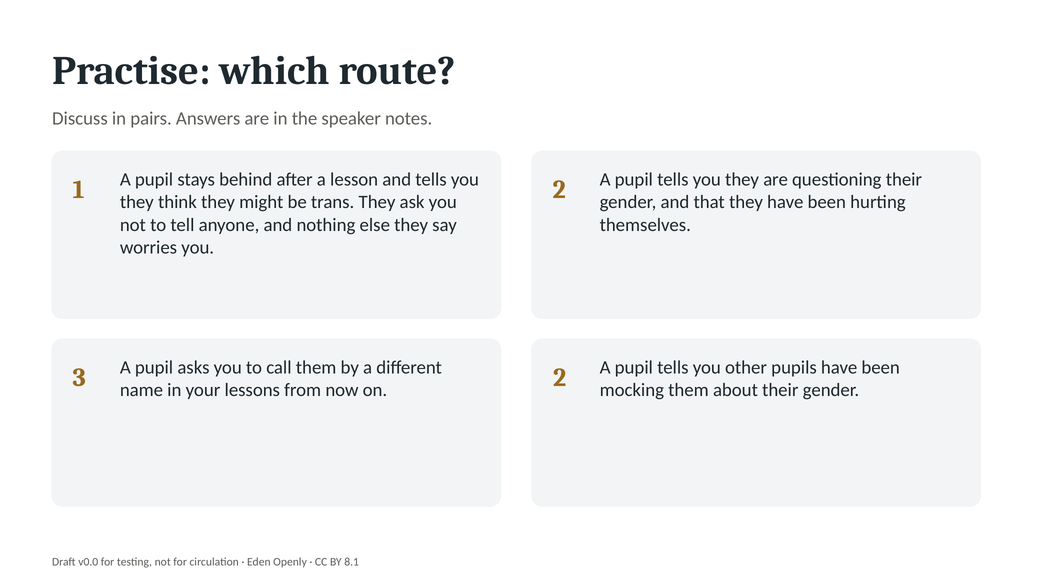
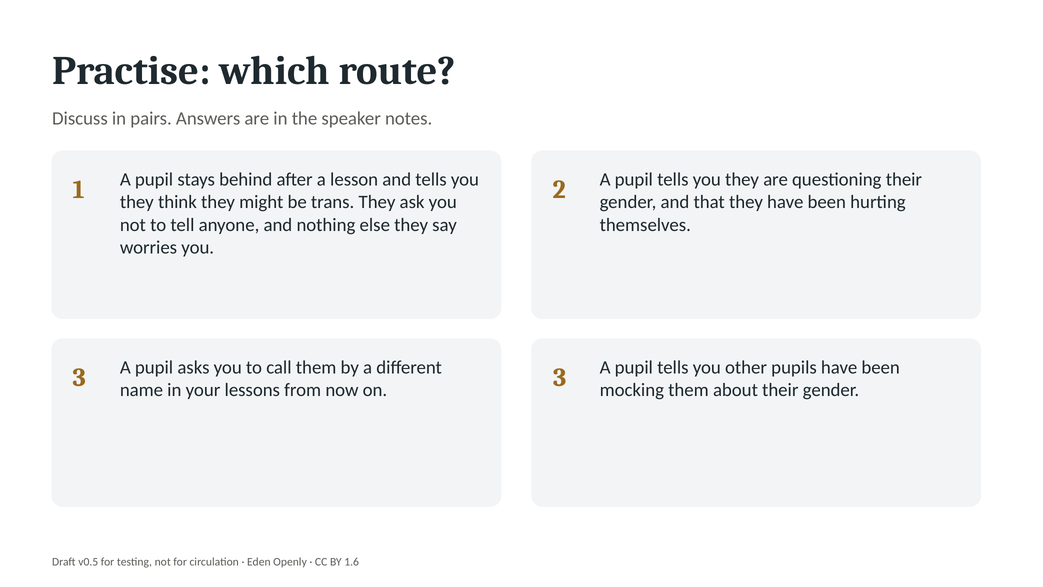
on 2: 2 -> 3 (560, 377)
v0.0: v0.0 -> v0.5 (88, 561)
8.1: 8.1 -> 1.6 (352, 561)
